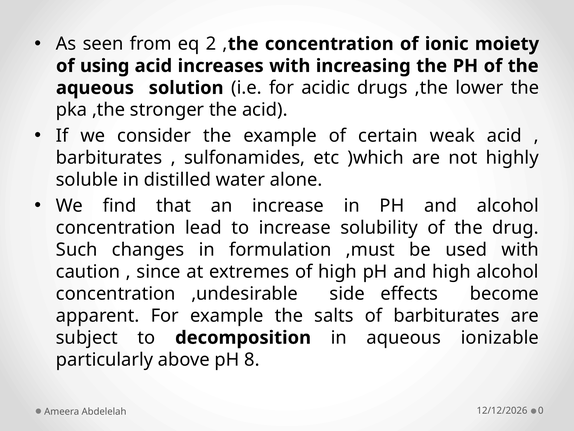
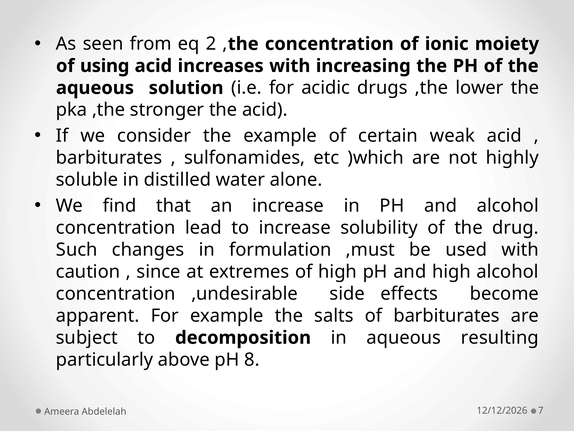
ionizable: ionizable -> resulting (500, 337)
0: 0 -> 7 (541, 410)
